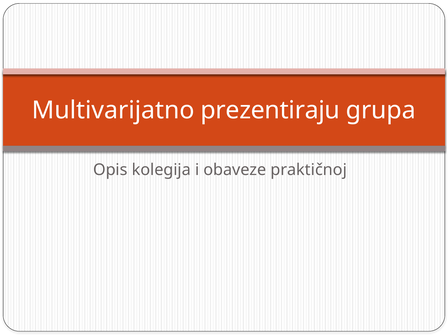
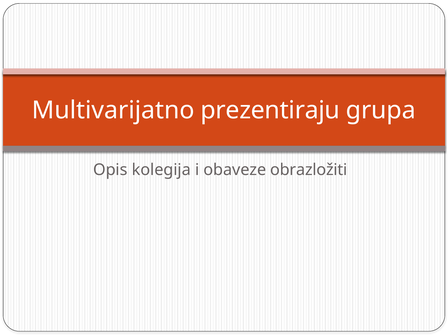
praktičnoj: praktičnoj -> obrazložiti (309, 170)
